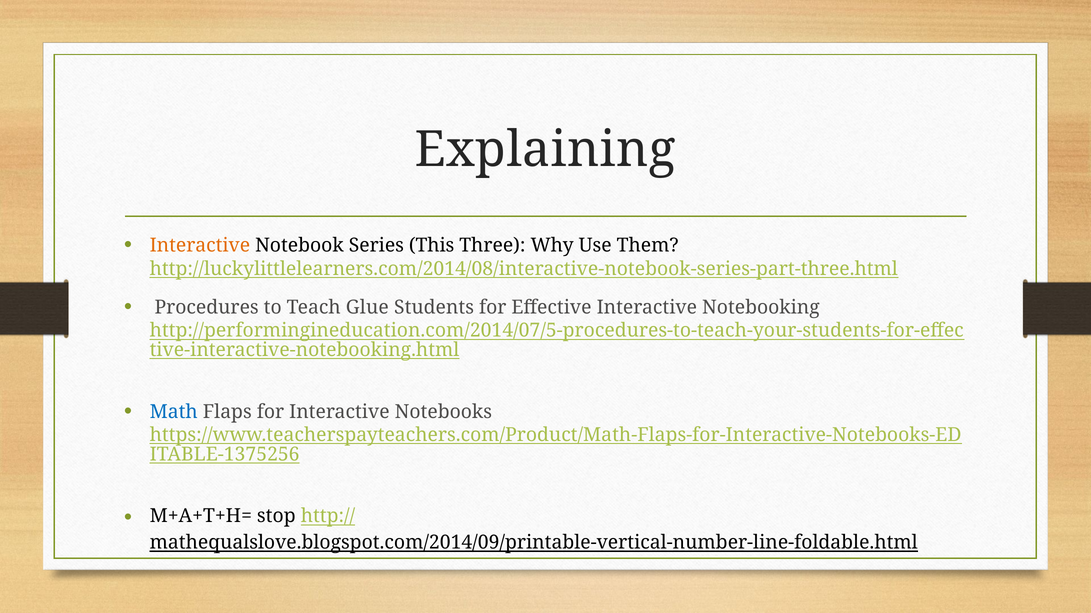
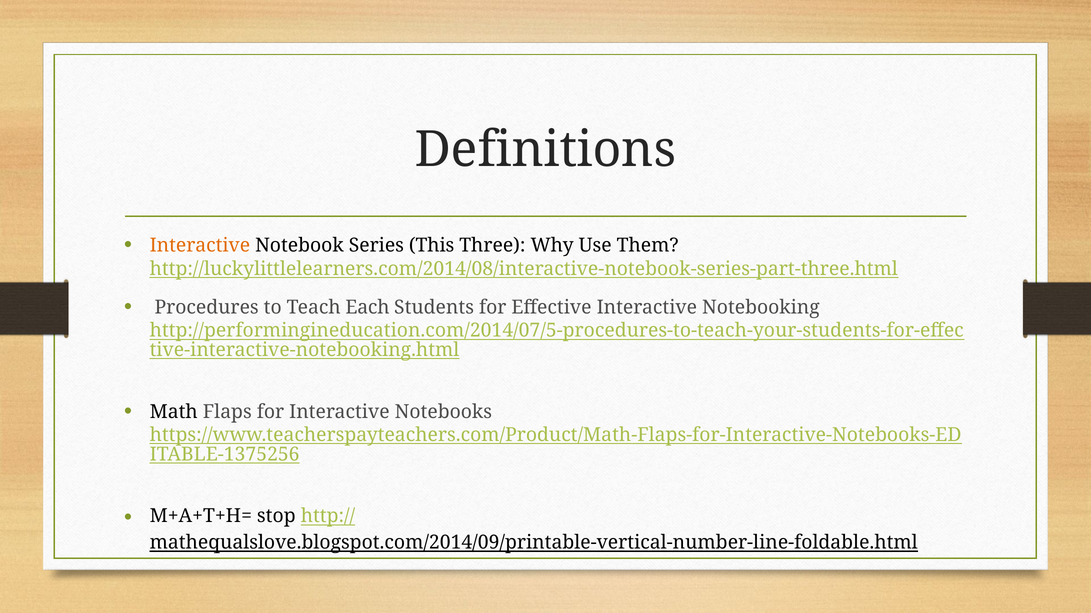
Explaining: Explaining -> Definitions (545, 150)
Glue: Glue -> Each (368, 308)
Math colour: blue -> black (174, 412)
